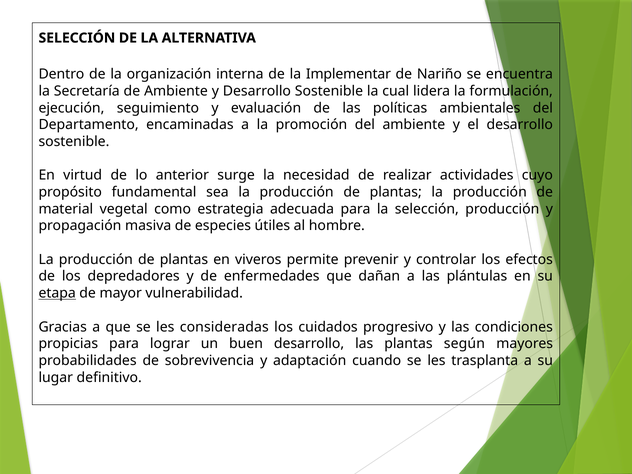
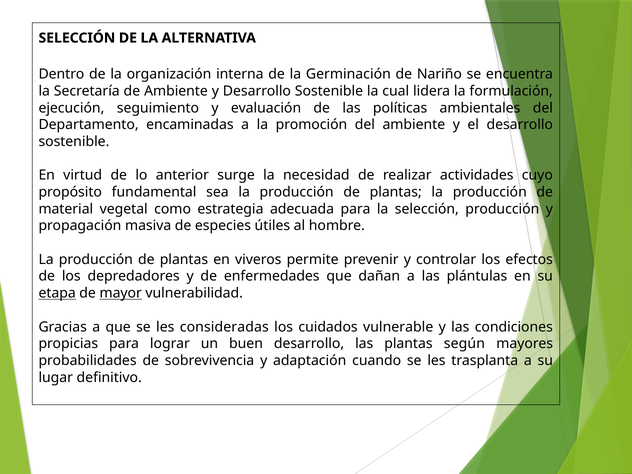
Implementar: Implementar -> Germinación (348, 74)
mayor underline: none -> present (121, 293)
progresivo: progresivo -> vulnerable (398, 327)
